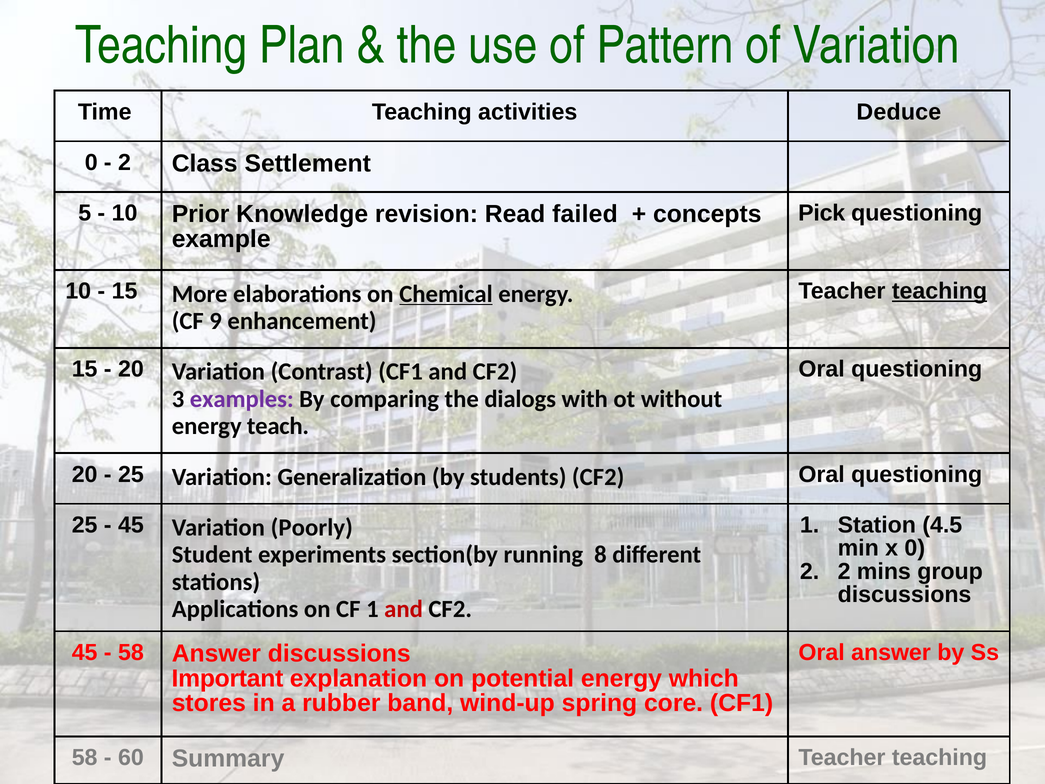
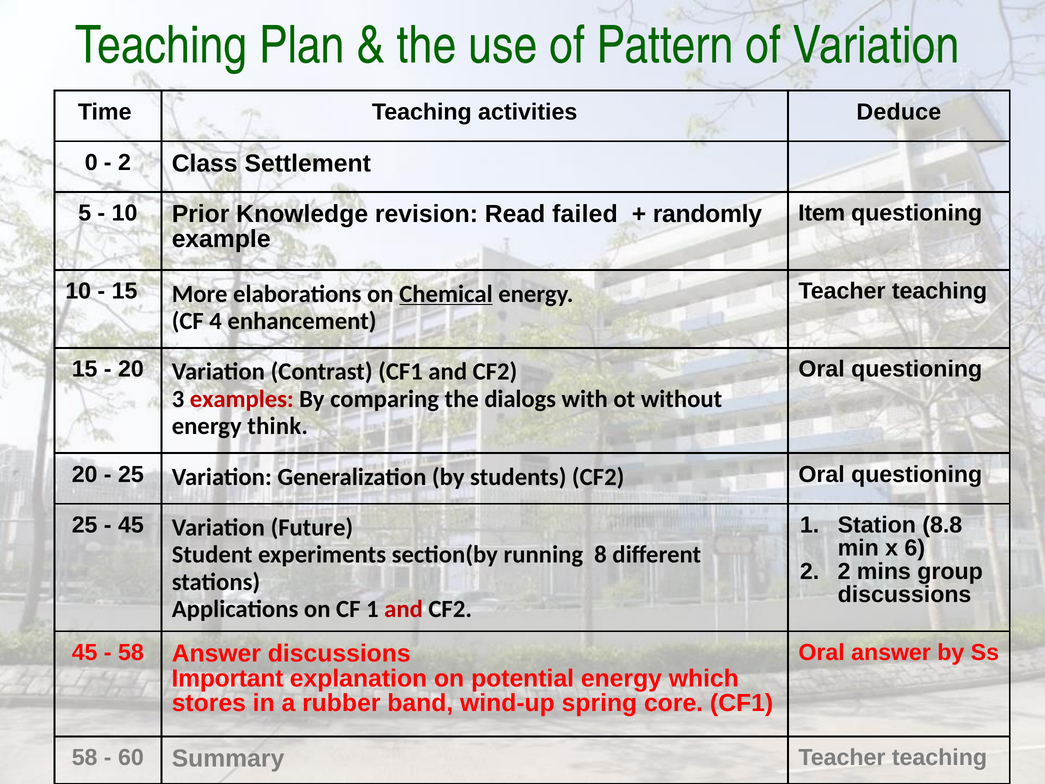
concepts: concepts -> randomly (707, 214)
Pick: Pick -> Item (822, 213)
teaching underline: present -> none (939, 291)
9: 9 -> 4 (216, 321)
examples colour: purple -> red (242, 399)
teach: teach -> think (278, 426)
Poorly: Poorly -> Future (312, 528)
4.5: 4.5 -> 8.8 (942, 525)
x 0: 0 -> 6 (915, 548)
